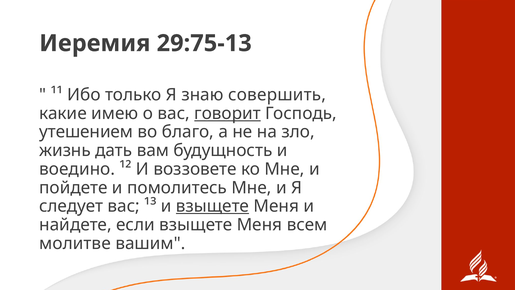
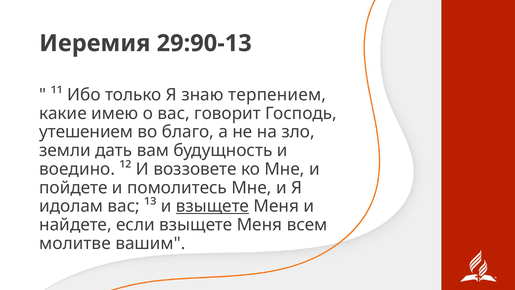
29:75-13: 29:75-13 -> 29:90-13 (204, 43)
совершить: совершить -> терпением (277, 95)
говорит underline: present -> none (227, 113)
жизнь: жизнь -> земли (65, 150)
следует: следует -> идолам (71, 206)
